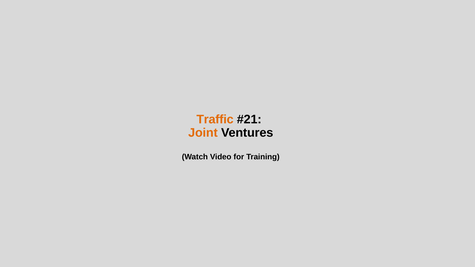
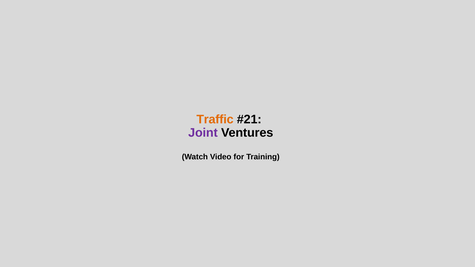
Joint colour: orange -> purple (203, 133)
